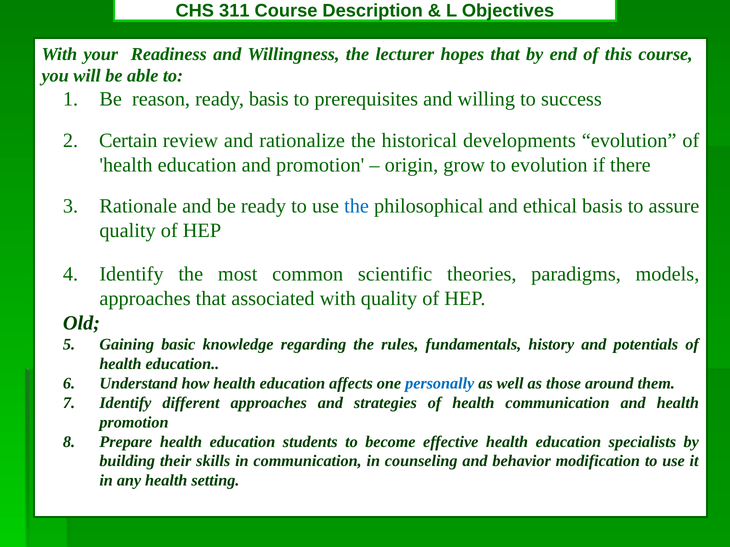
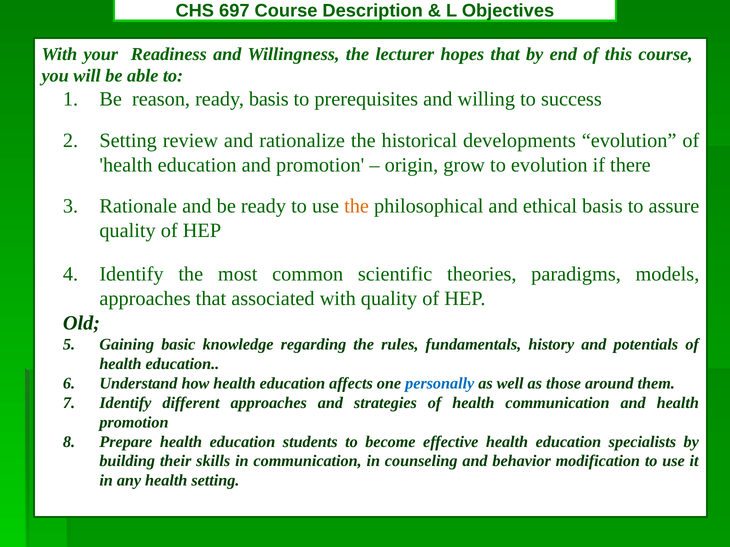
311: 311 -> 697 (234, 11)
Certain: Certain -> Setting (128, 141)
the colour: blue -> orange (357, 206)
